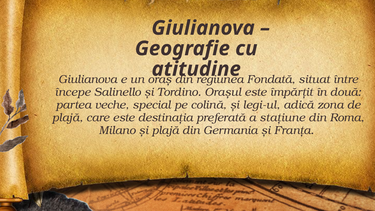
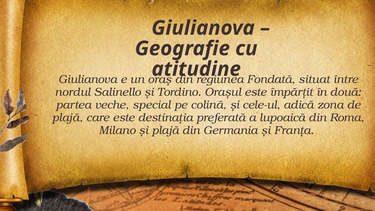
începe: începe -> nordul (73, 92)
legi-ul: legi-ul -> cele-ul (262, 105)
stațiune: stațiune -> lupoaică (282, 118)
